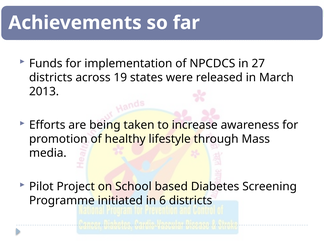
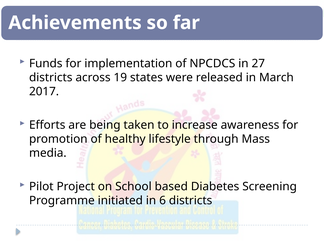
2013: 2013 -> 2017 (44, 91)
